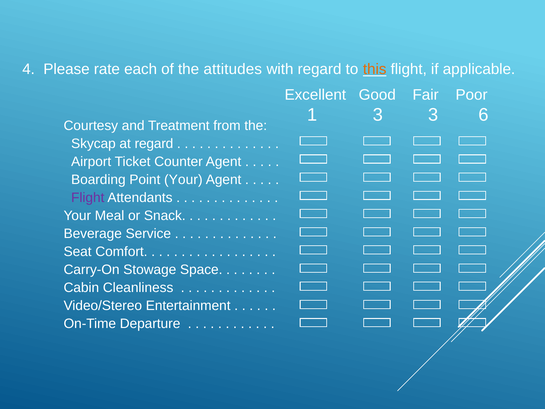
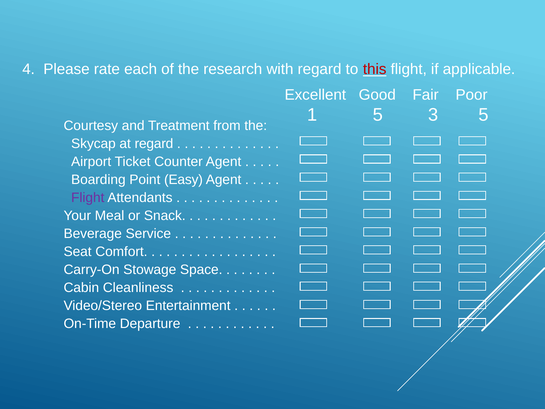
attitudes: attitudes -> research (233, 69)
this colour: orange -> red (375, 69)
1 3: 3 -> 5 (378, 115)
3 6: 6 -> 5 (484, 115)
Point Your: Your -> Easy (183, 180)
